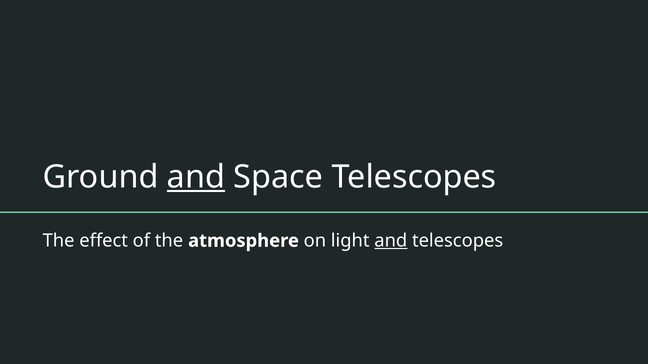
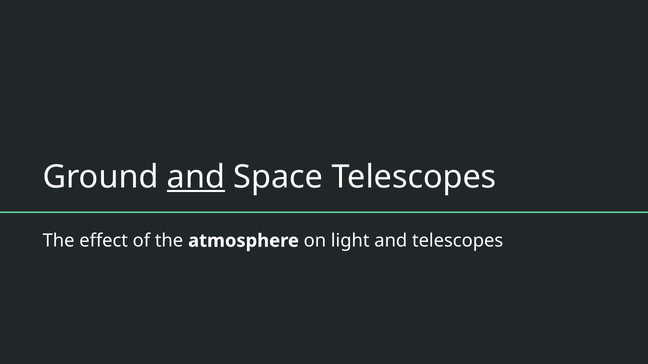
and underline: present -> none (391, 241)
